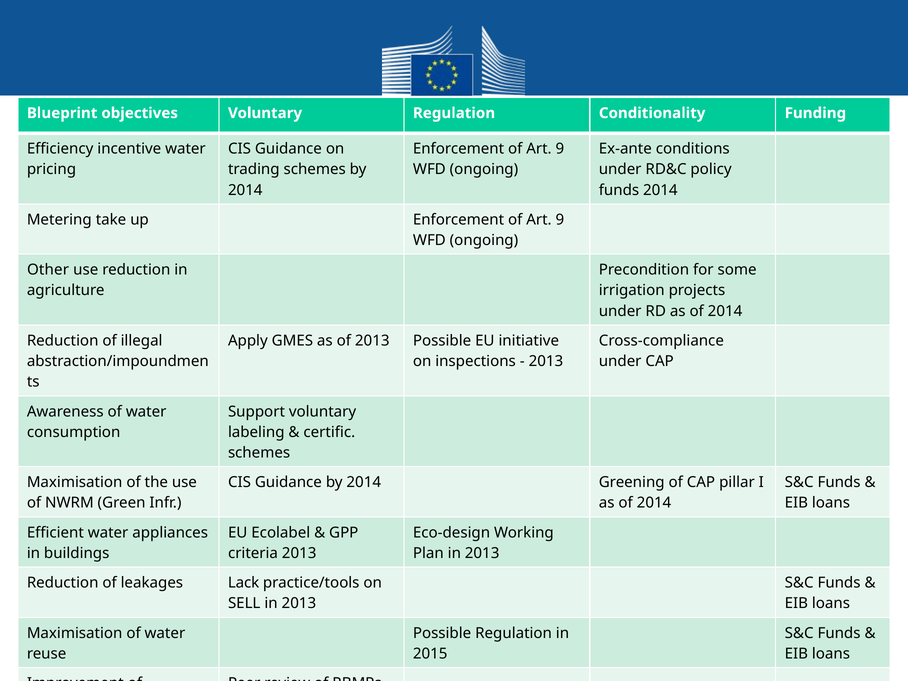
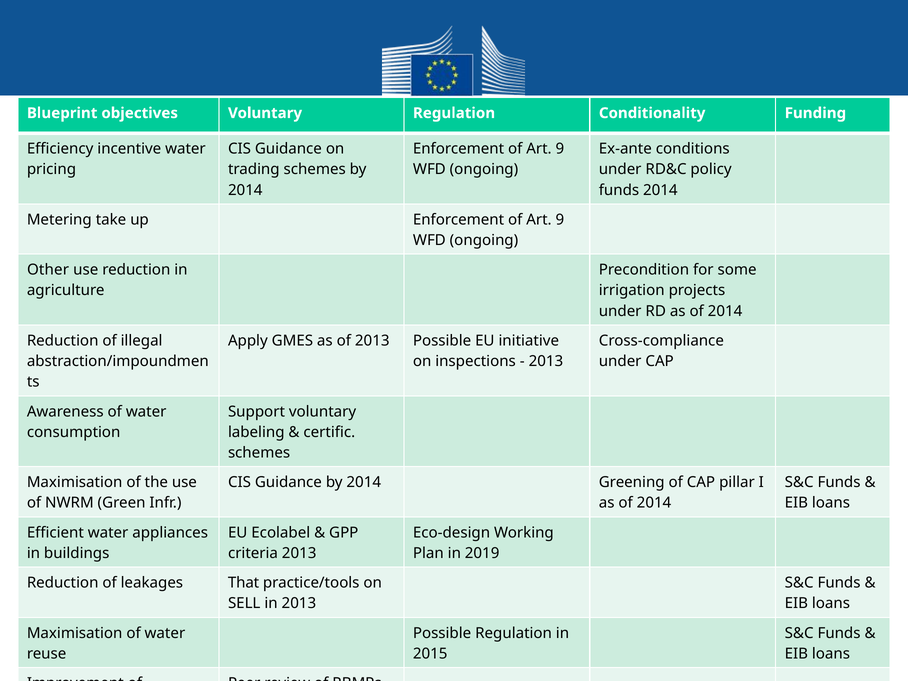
Plan in 2013: 2013 -> 2019 (482, 553)
Lack: Lack -> That (244, 583)
